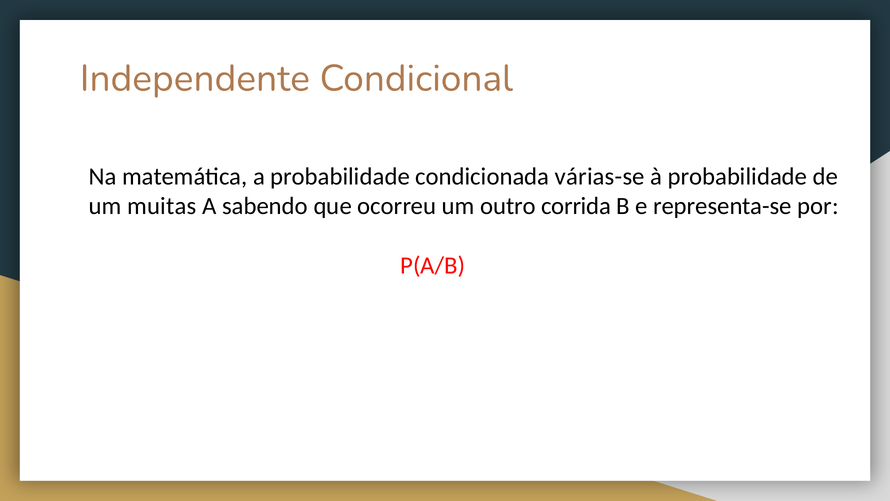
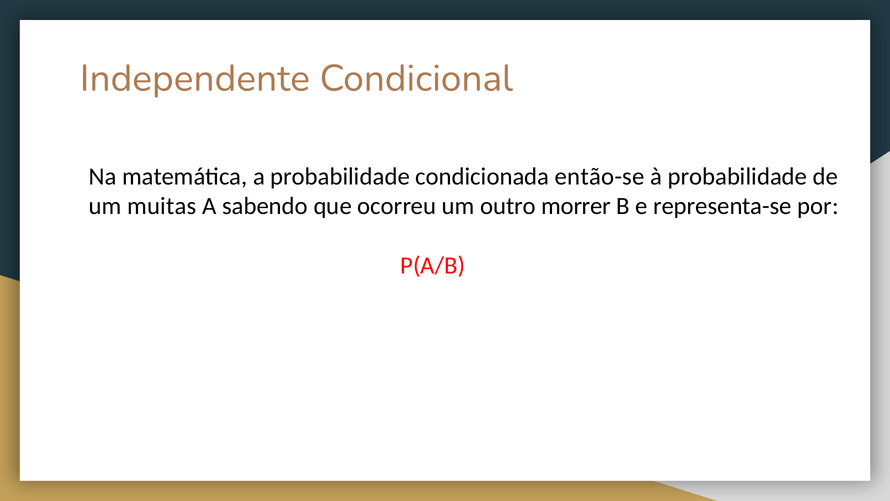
várias-se: várias-se -> então-se (600, 176)
corrida: corrida -> morrer (576, 206)
